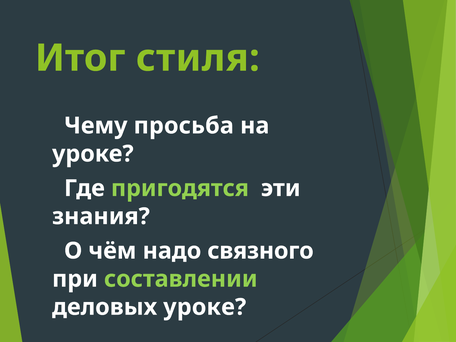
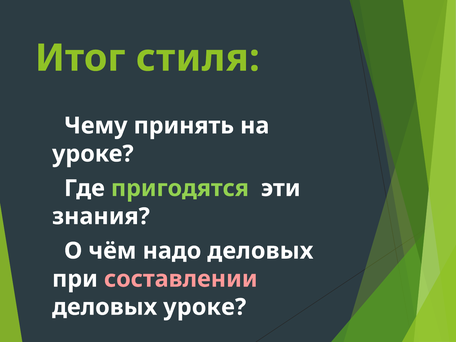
просьба: просьба -> принять (184, 126)
надо связного: связного -> деловых (260, 251)
составлении colour: light green -> pink (181, 279)
